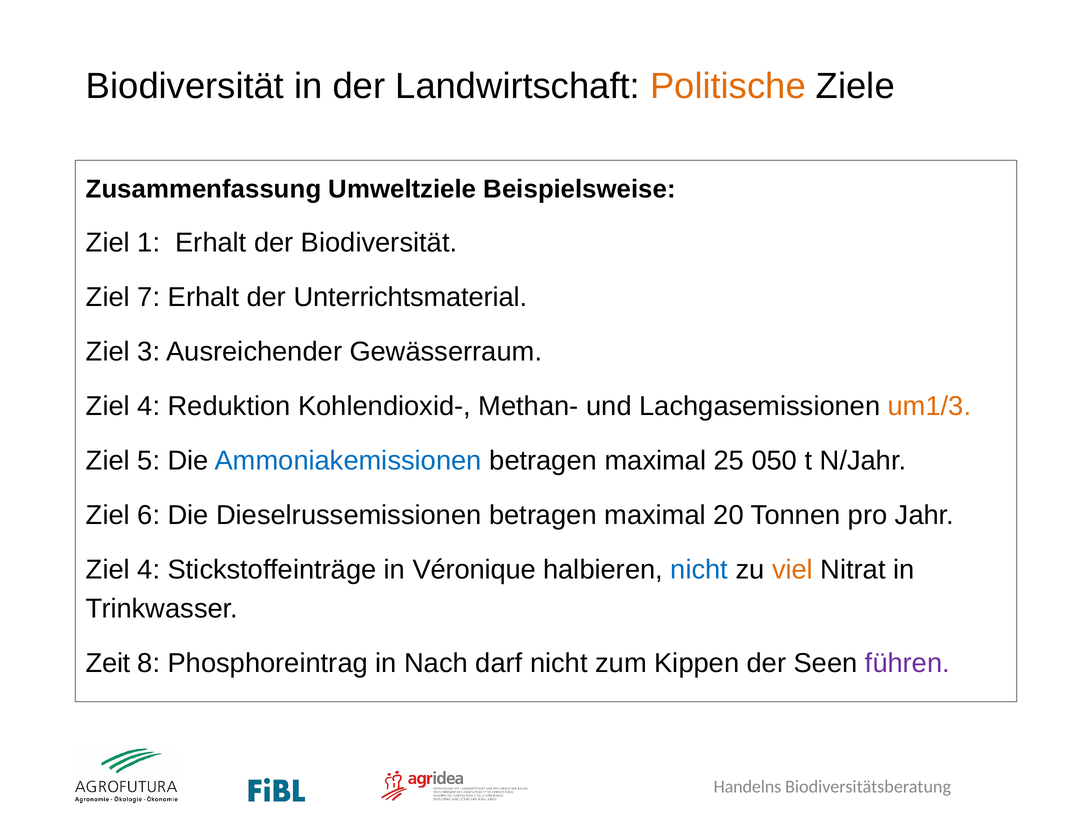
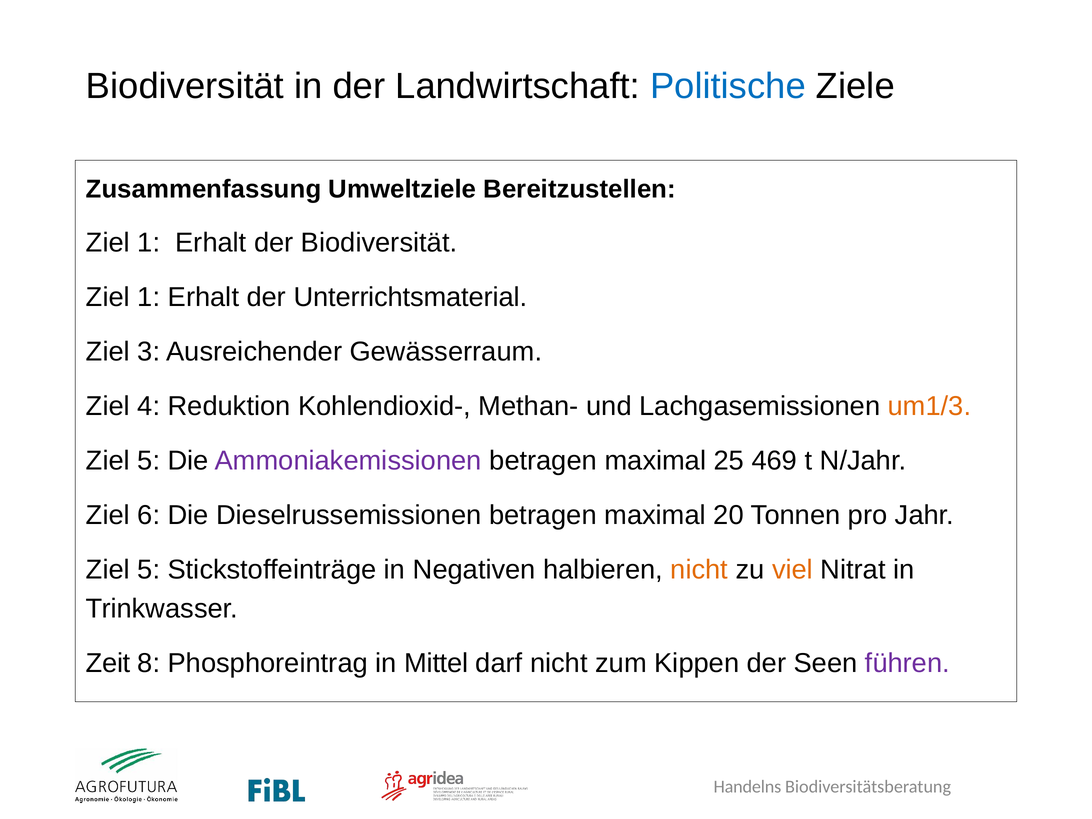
Politische colour: orange -> blue (728, 86)
Beispielsweise: Beispielsweise -> Bereitzustellen (580, 189)
7: 7 -> 1 (149, 297)
Ammoniakemissionen colour: blue -> purple (348, 461)
050: 050 -> 469 (774, 461)
4: 4 -> 5 (149, 570)
Véronique: Véronique -> Negativen (474, 570)
nicht colour: blue -> orange (699, 570)
Nach: Nach -> Mittel (436, 663)
